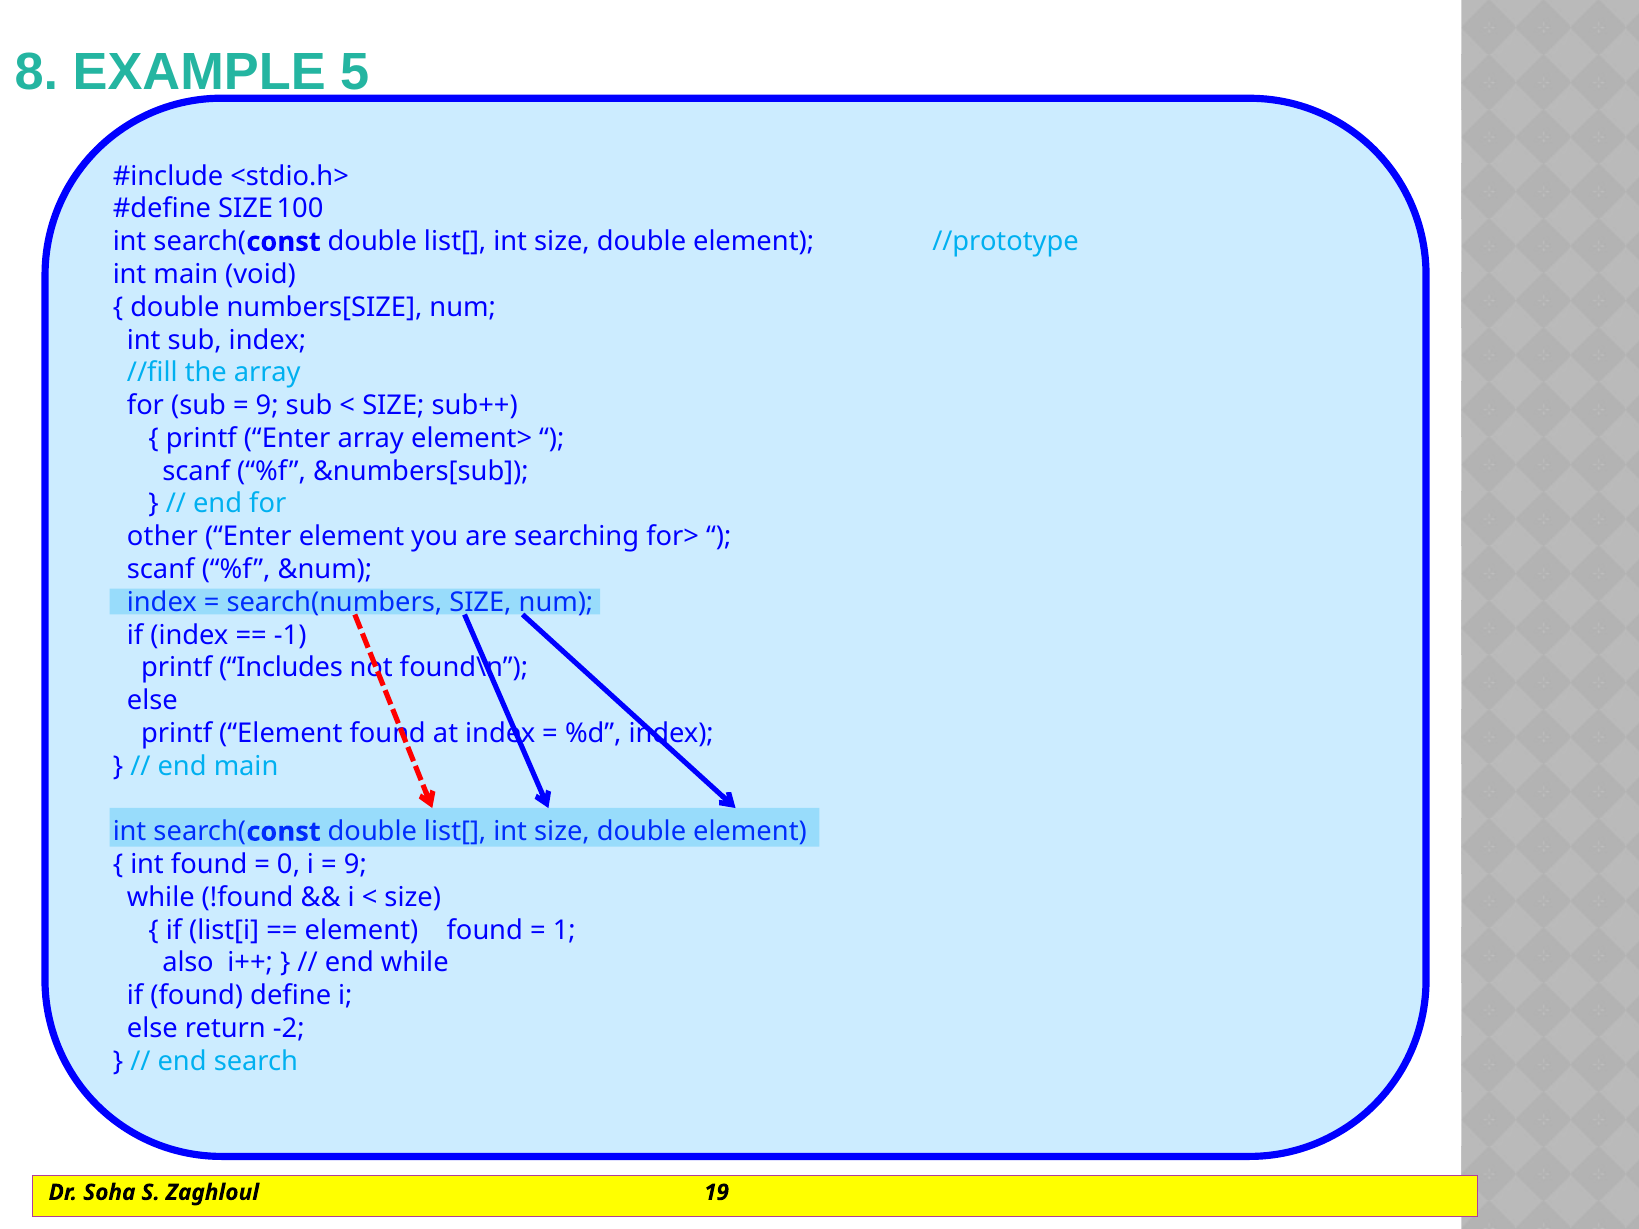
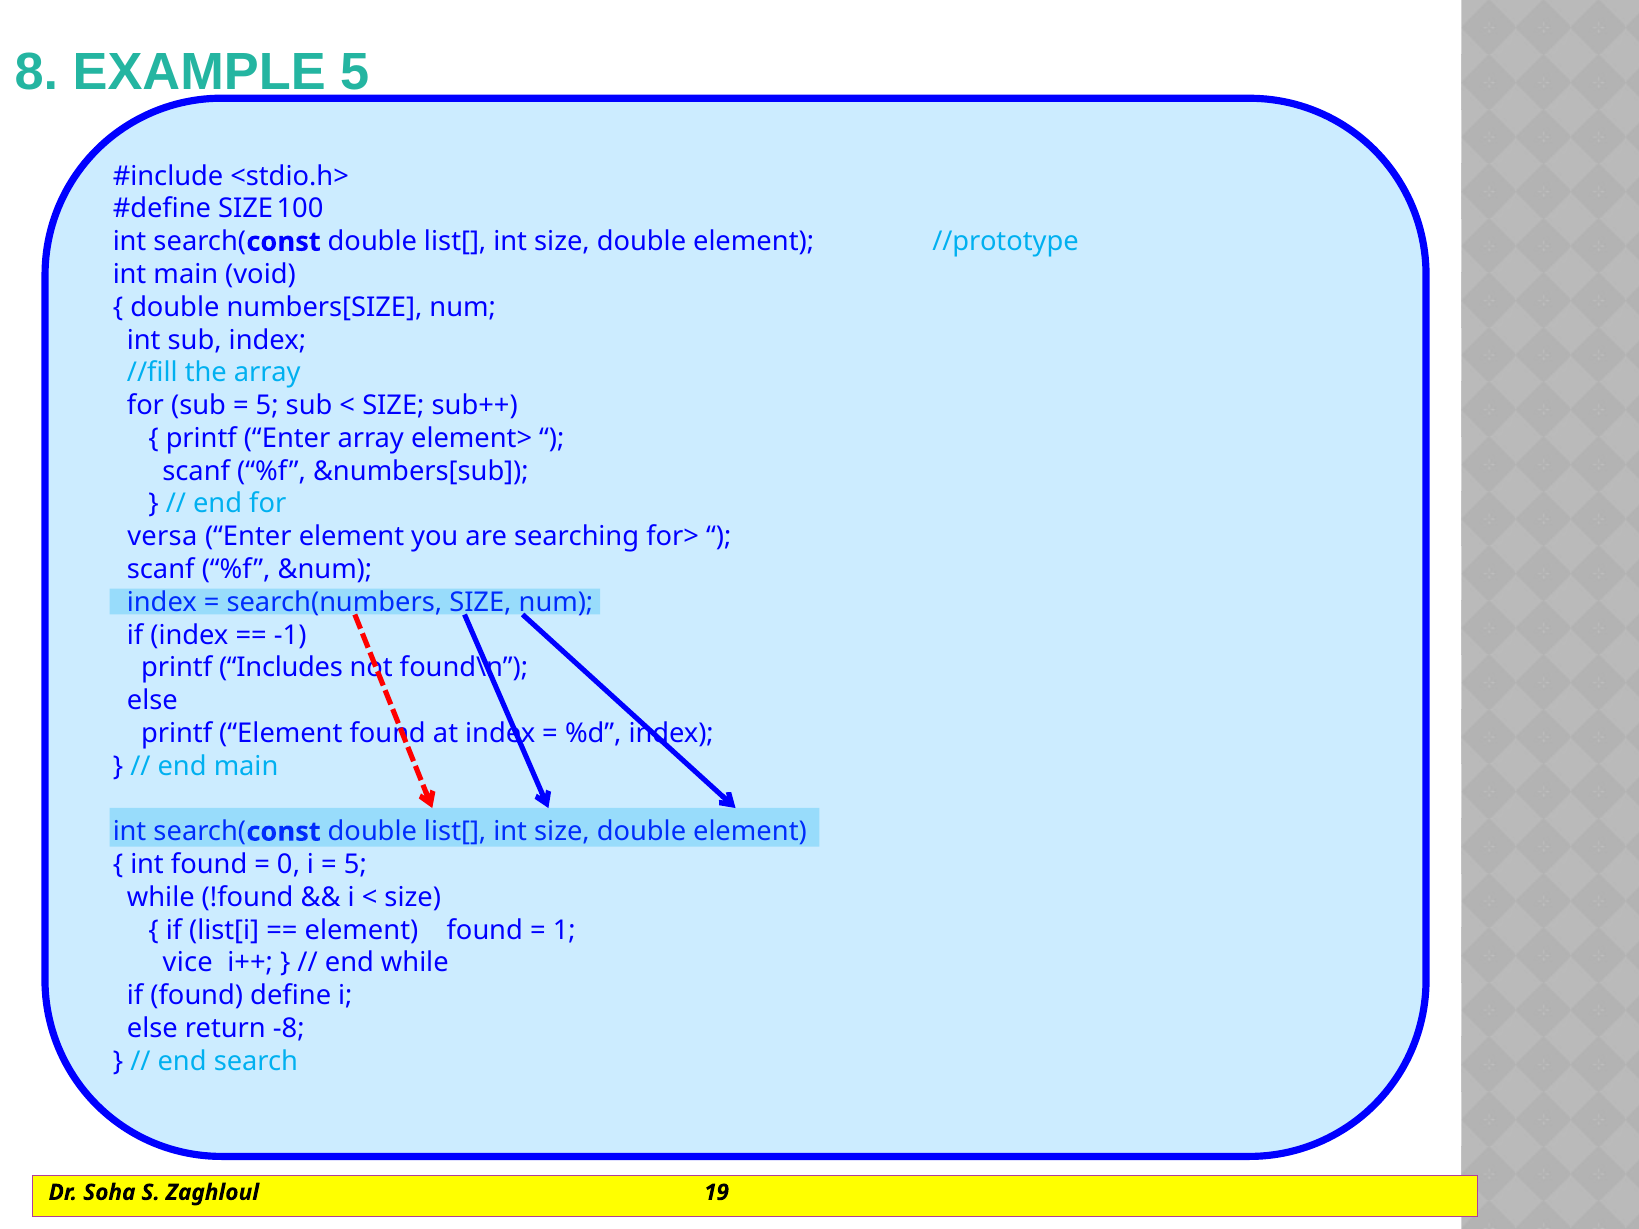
9: 9 -> 5 (267, 406)
other: other -> versa (162, 537)
9: 9 -> 5 (355, 865)
also: also -> vice (188, 963)
-2: -2 -> -8 (289, 1029)
